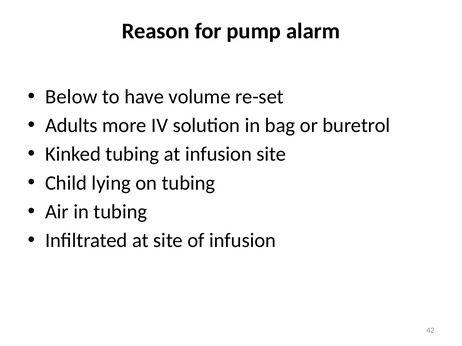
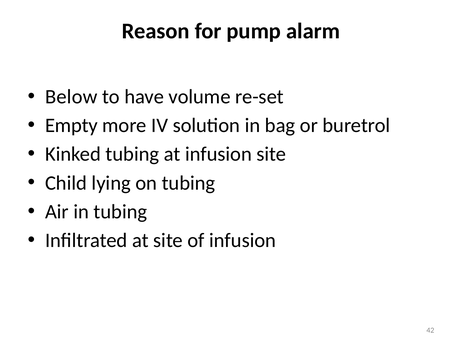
Adults: Adults -> Empty (71, 126)
